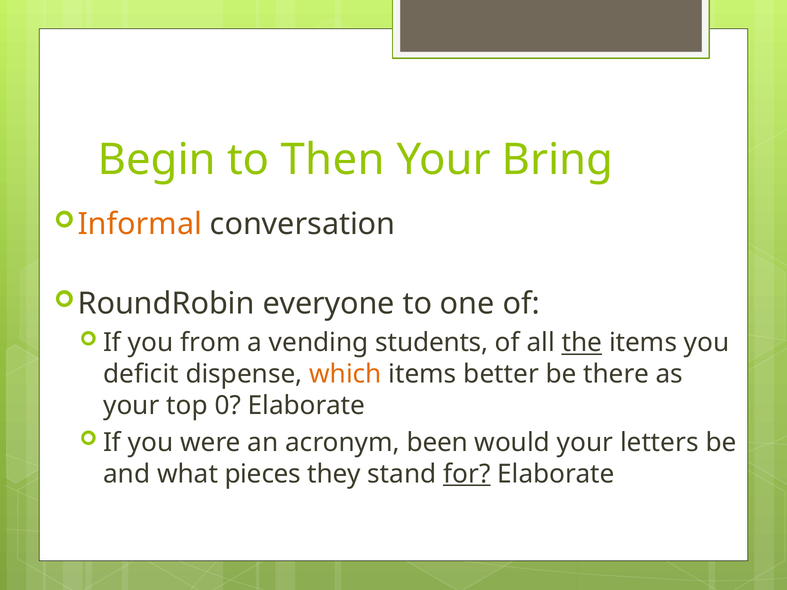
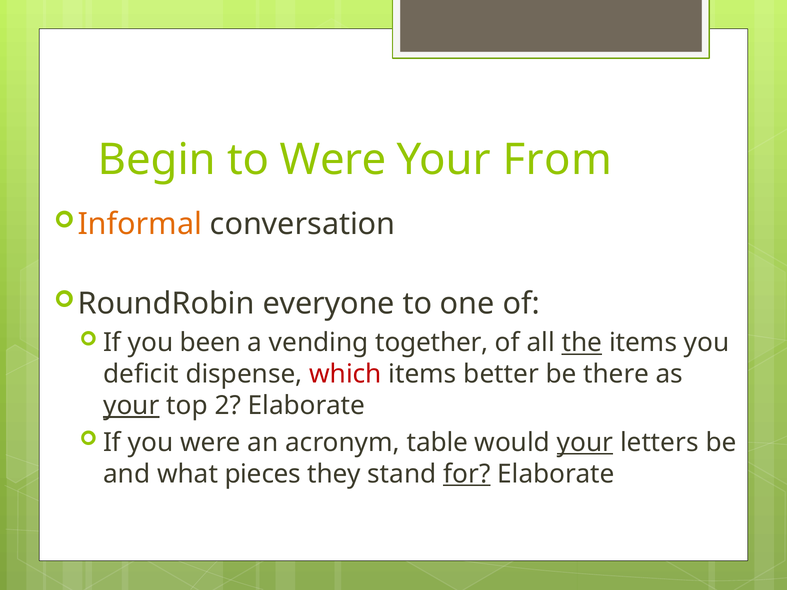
to Then: Then -> Were (333, 160)
Bring: Bring -> From (557, 160)
from: from -> been (211, 343)
students: students -> together (432, 343)
which colour: orange -> red (345, 374)
your underline: none -> present (131, 406)
0: 0 -> 2 (228, 406)
been: been -> table (437, 443)
your underline: none -> present (585, 443)
